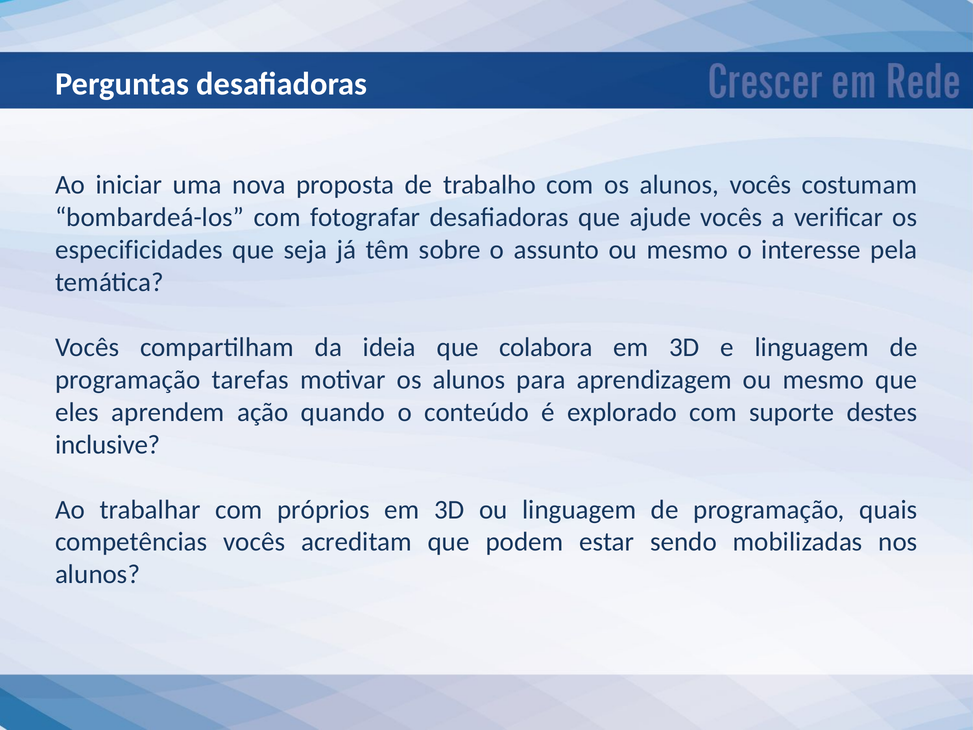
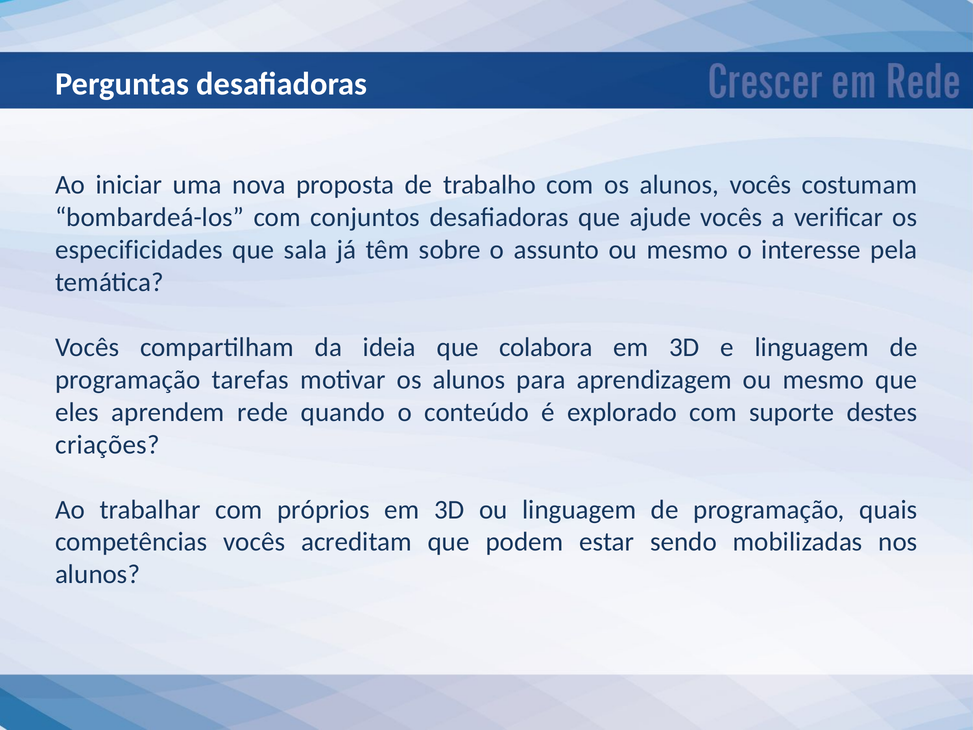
fotografar: fotografar -> conjuntos (365, 217)
seja: seja -> sala (305, 250)
ação: ação -> rede (263, 412)
inclusive: inclusive -> criações (108, 445)
